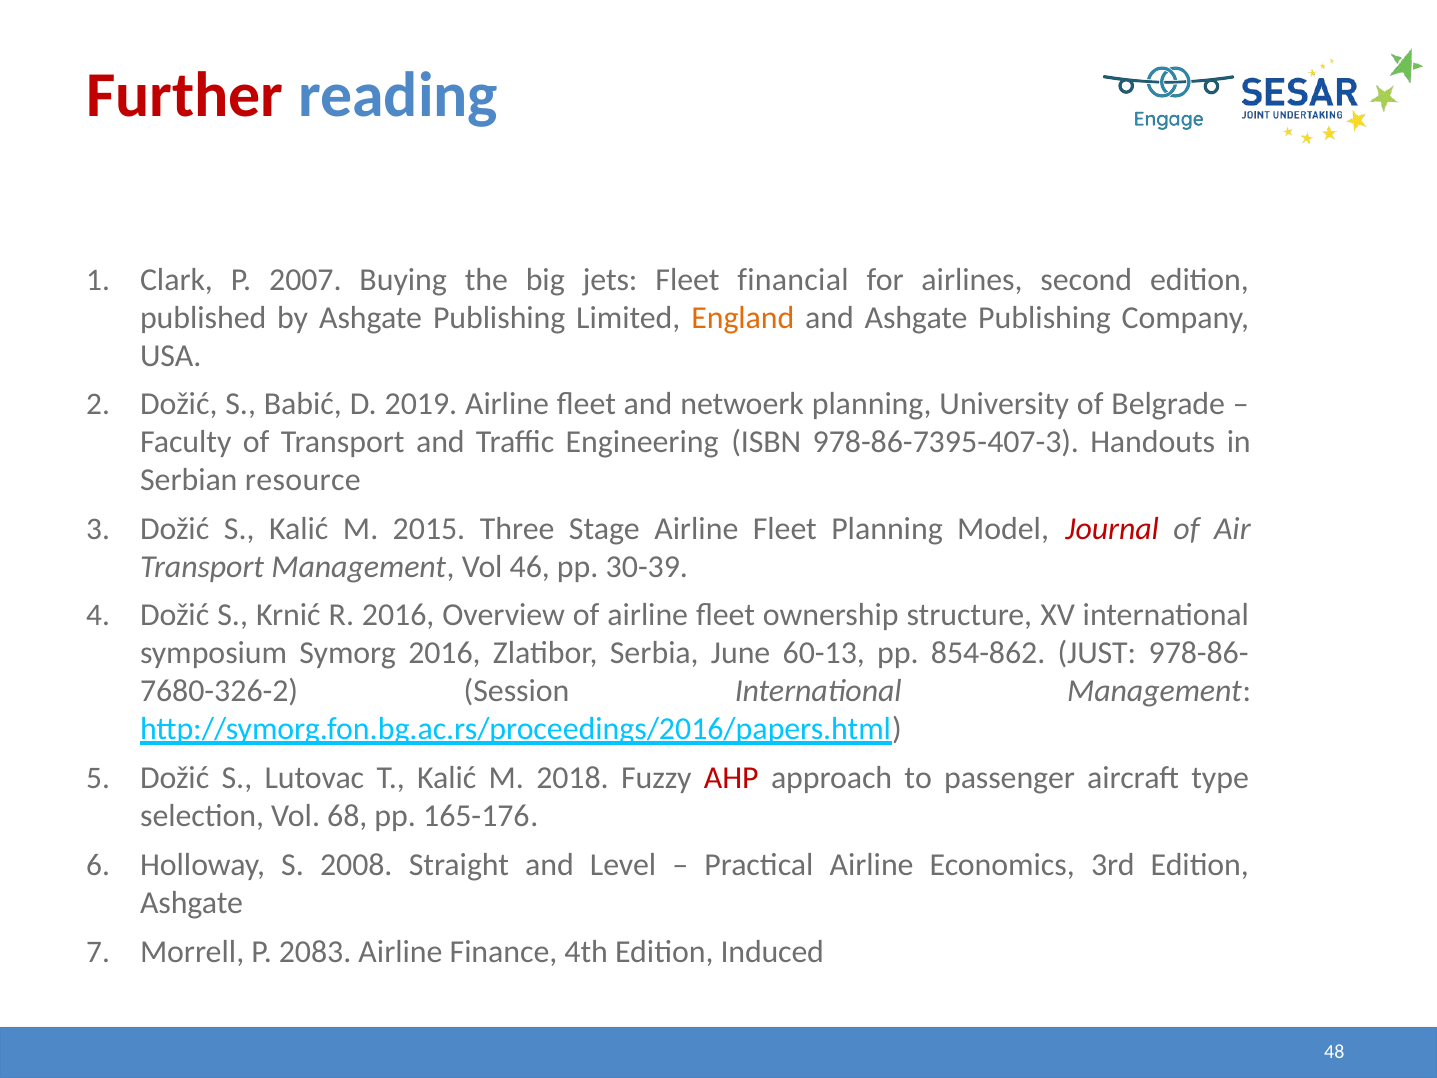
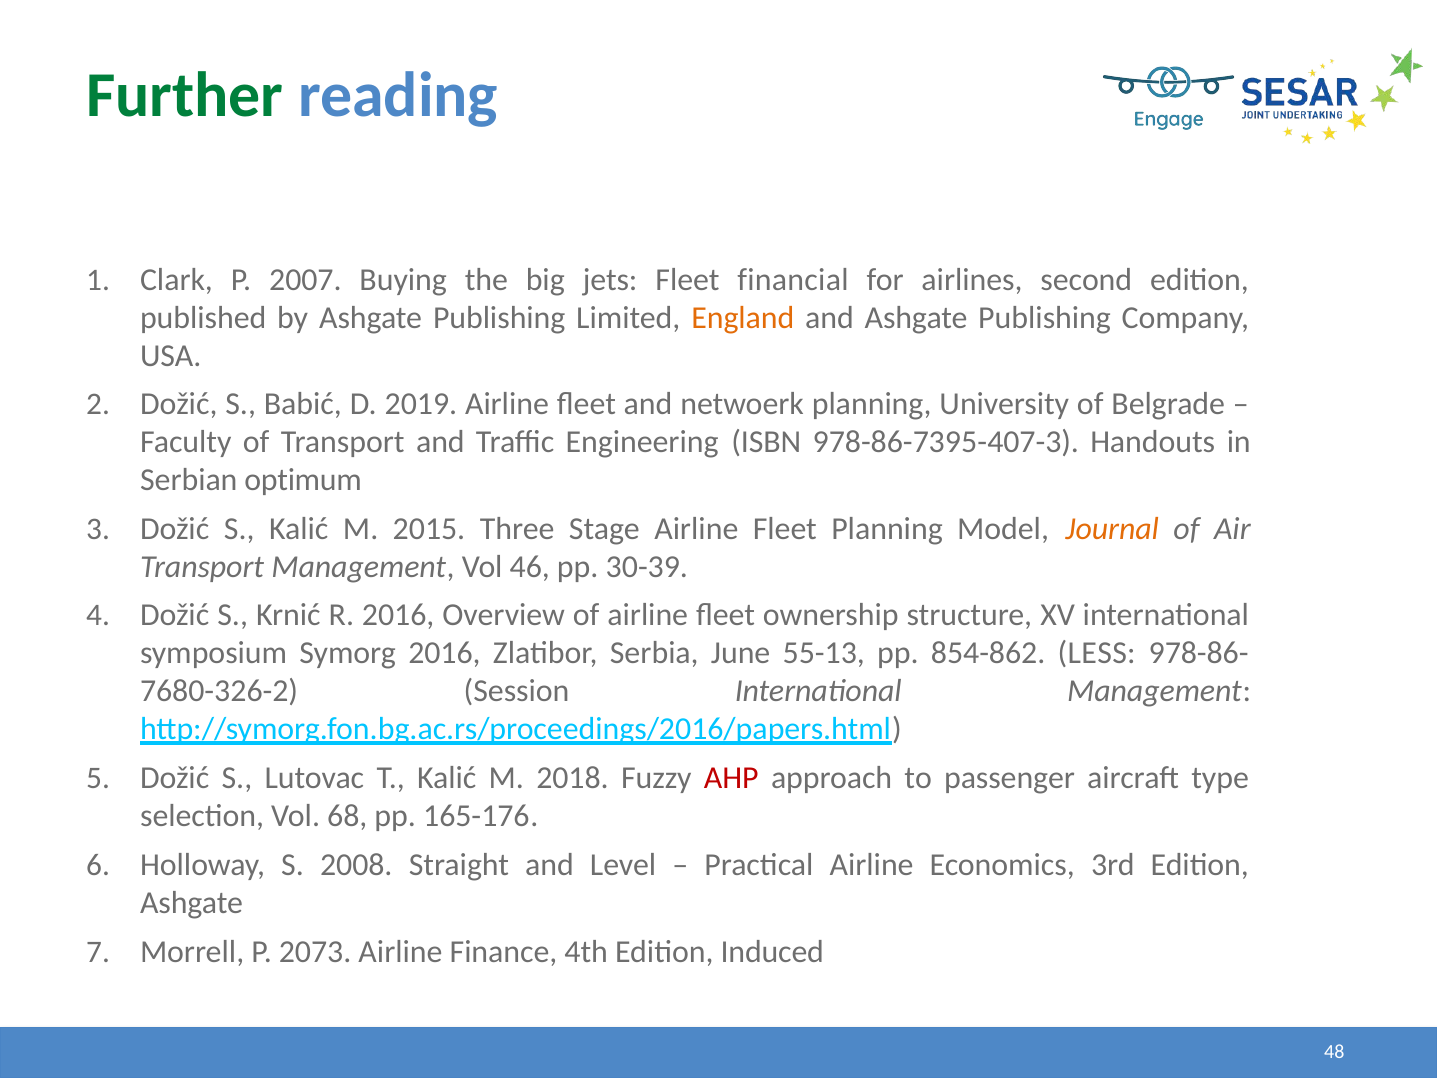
Further colour: red -> green (185, 95)
resource: resource -> optimum (303, 480)
Journal colour: red -> orange (1112, 529)
60-13: 60-13 -> 55-13 (824, 653)
JUST: JUST -> LESS (1097, 653)
2083: 2083 -> 2073 (315, 951)
